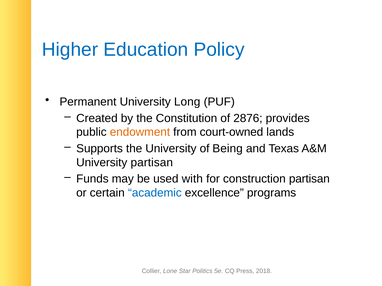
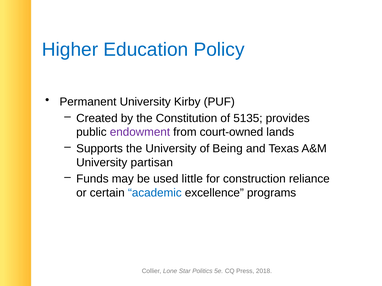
Long: Long -> Kirby (187, 102)
2876: 2876 -> 5135 (248, 118)
endowment colour: orange -> purple (140, 132)
with: with -> little (192, 179)
construction partisan: partisan -> reliance (309, 179)
